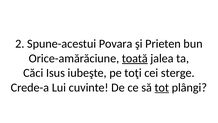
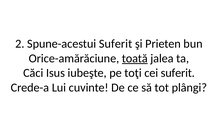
Spune-acestui Povara: Povara -> Suferit (116, 44)
cei sterge: sterge -> suferit (178, 73)
tot underline: present -> none (162, 87)
